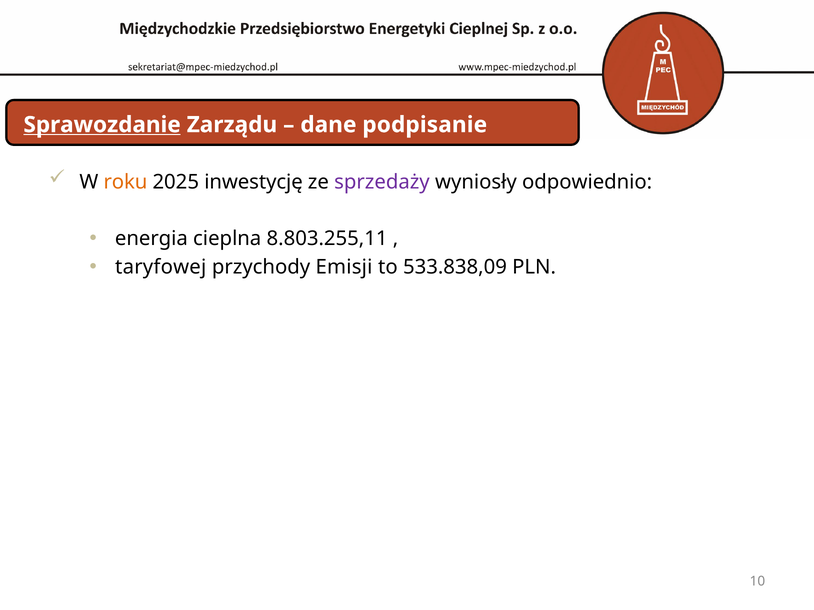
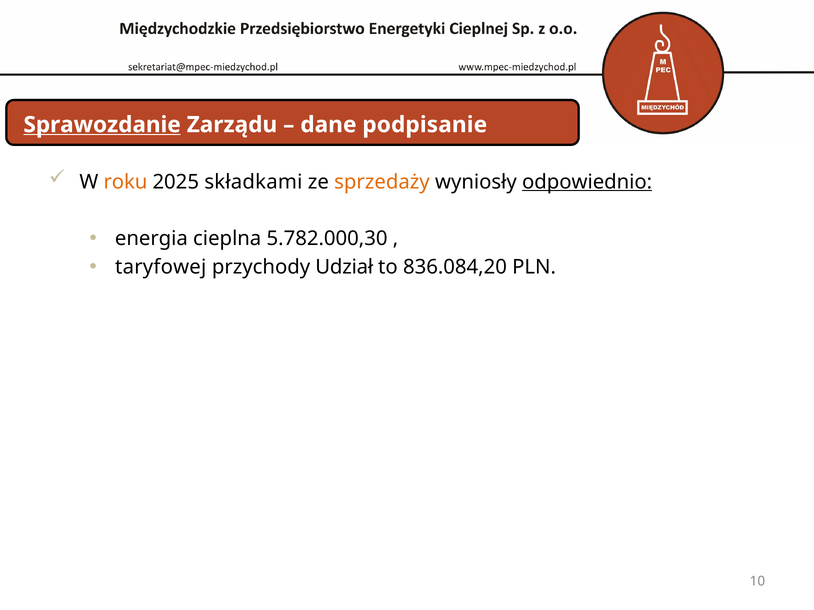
inwestycję: inwestycję -> składkami (253, 182)
sprzedaży colour: purple -> orange (382, 182)
odpowiednio underline: none -> present (587, 182)
8.803.255,11: 8.803.255,11 -> 5.782.000,30 (327, 239)
Emisji: Emisji -> Udział (344, 267)
533.838,09: 533.838,09 -> 836.084,20 (455, 267)
